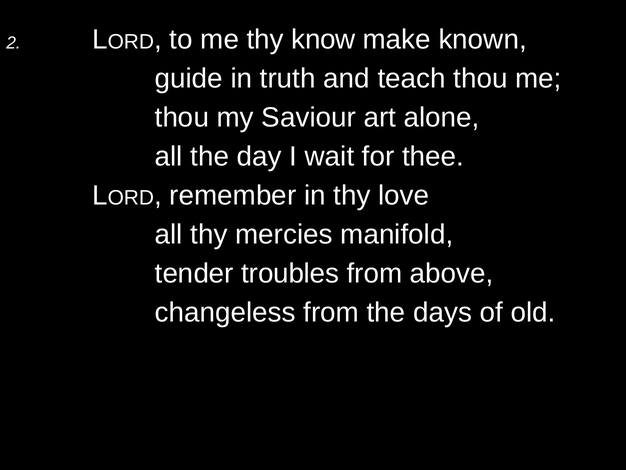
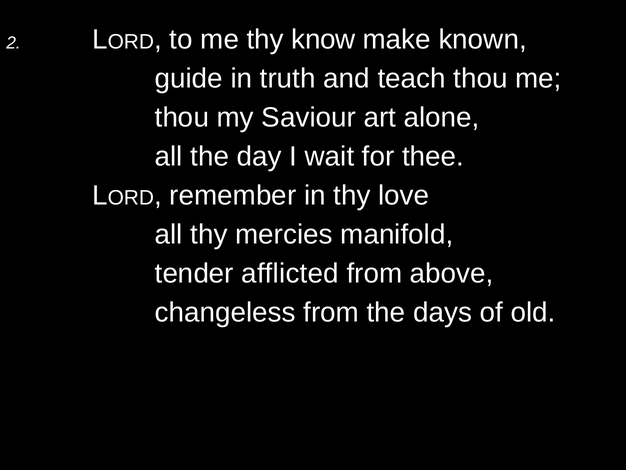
troubles: troubles -> afflicted (290, 273)
